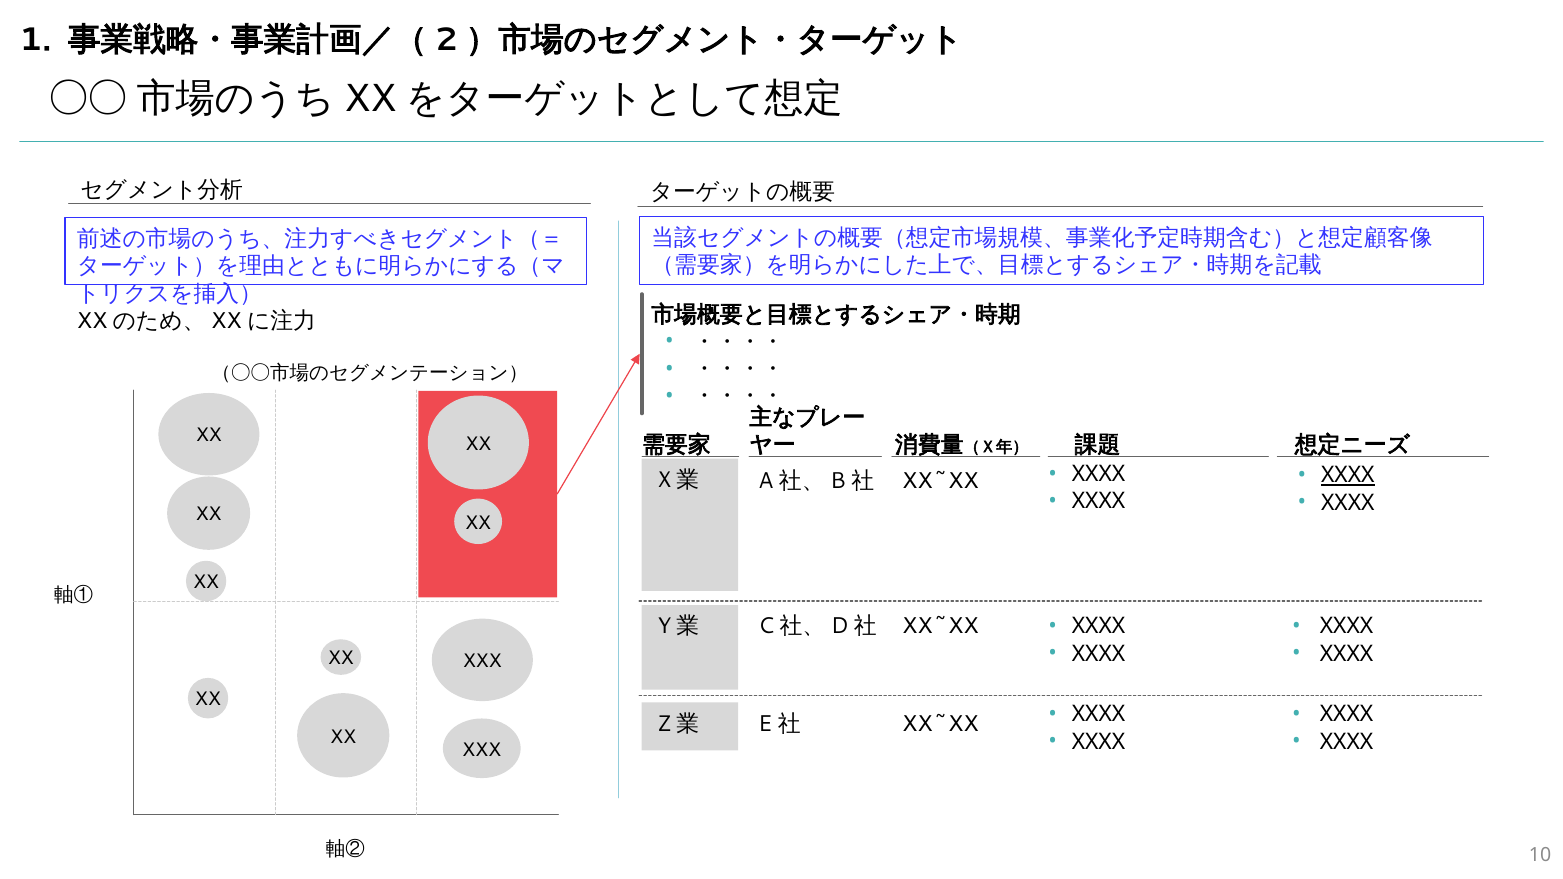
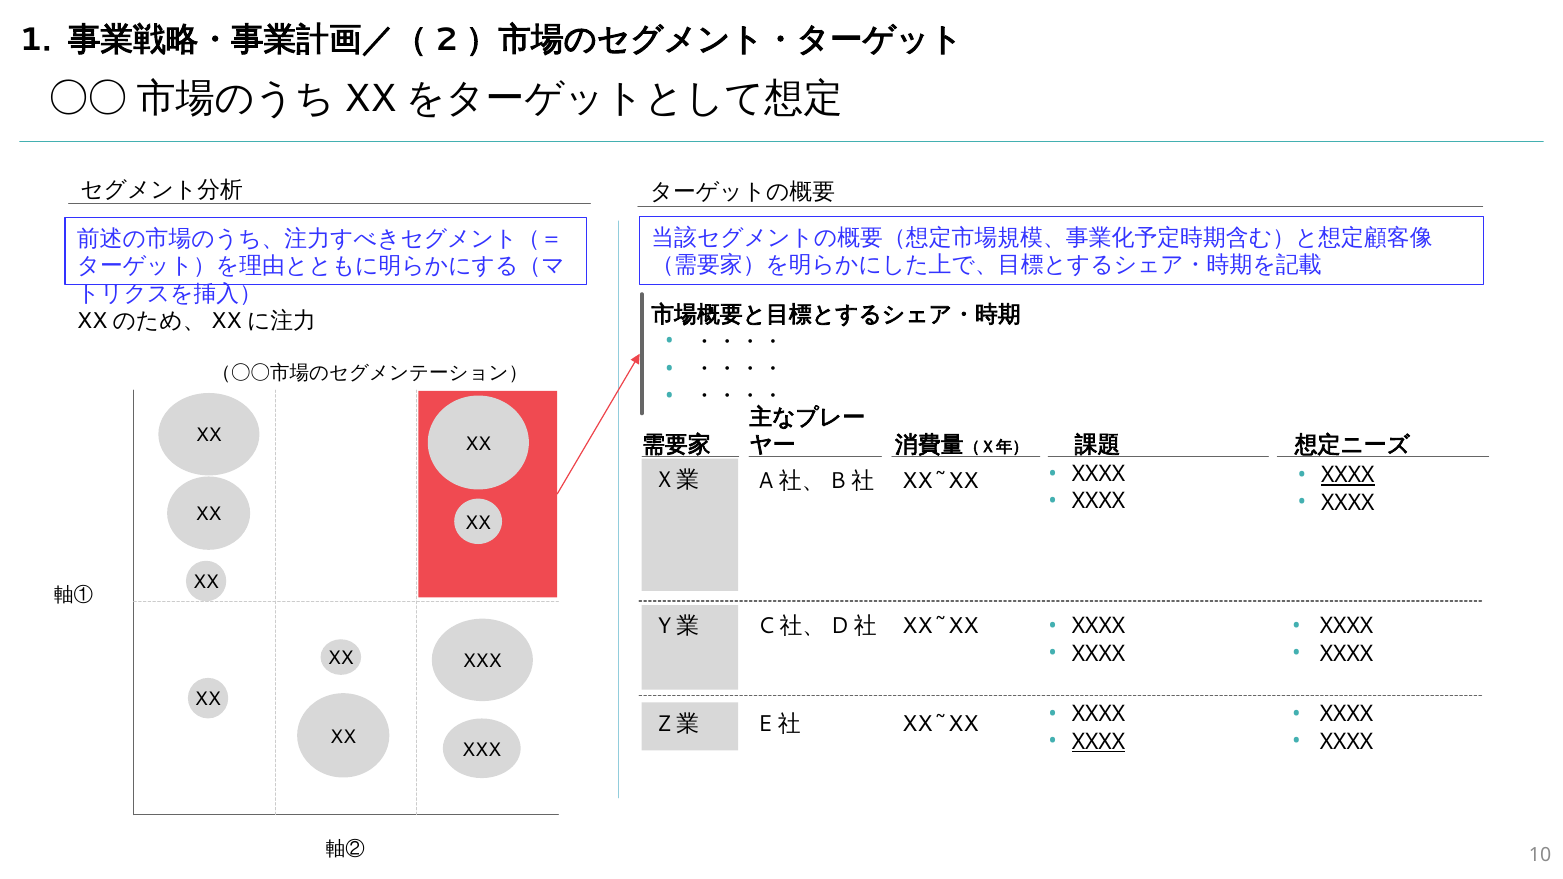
XXXX underline: none -> present (1098, 742)
